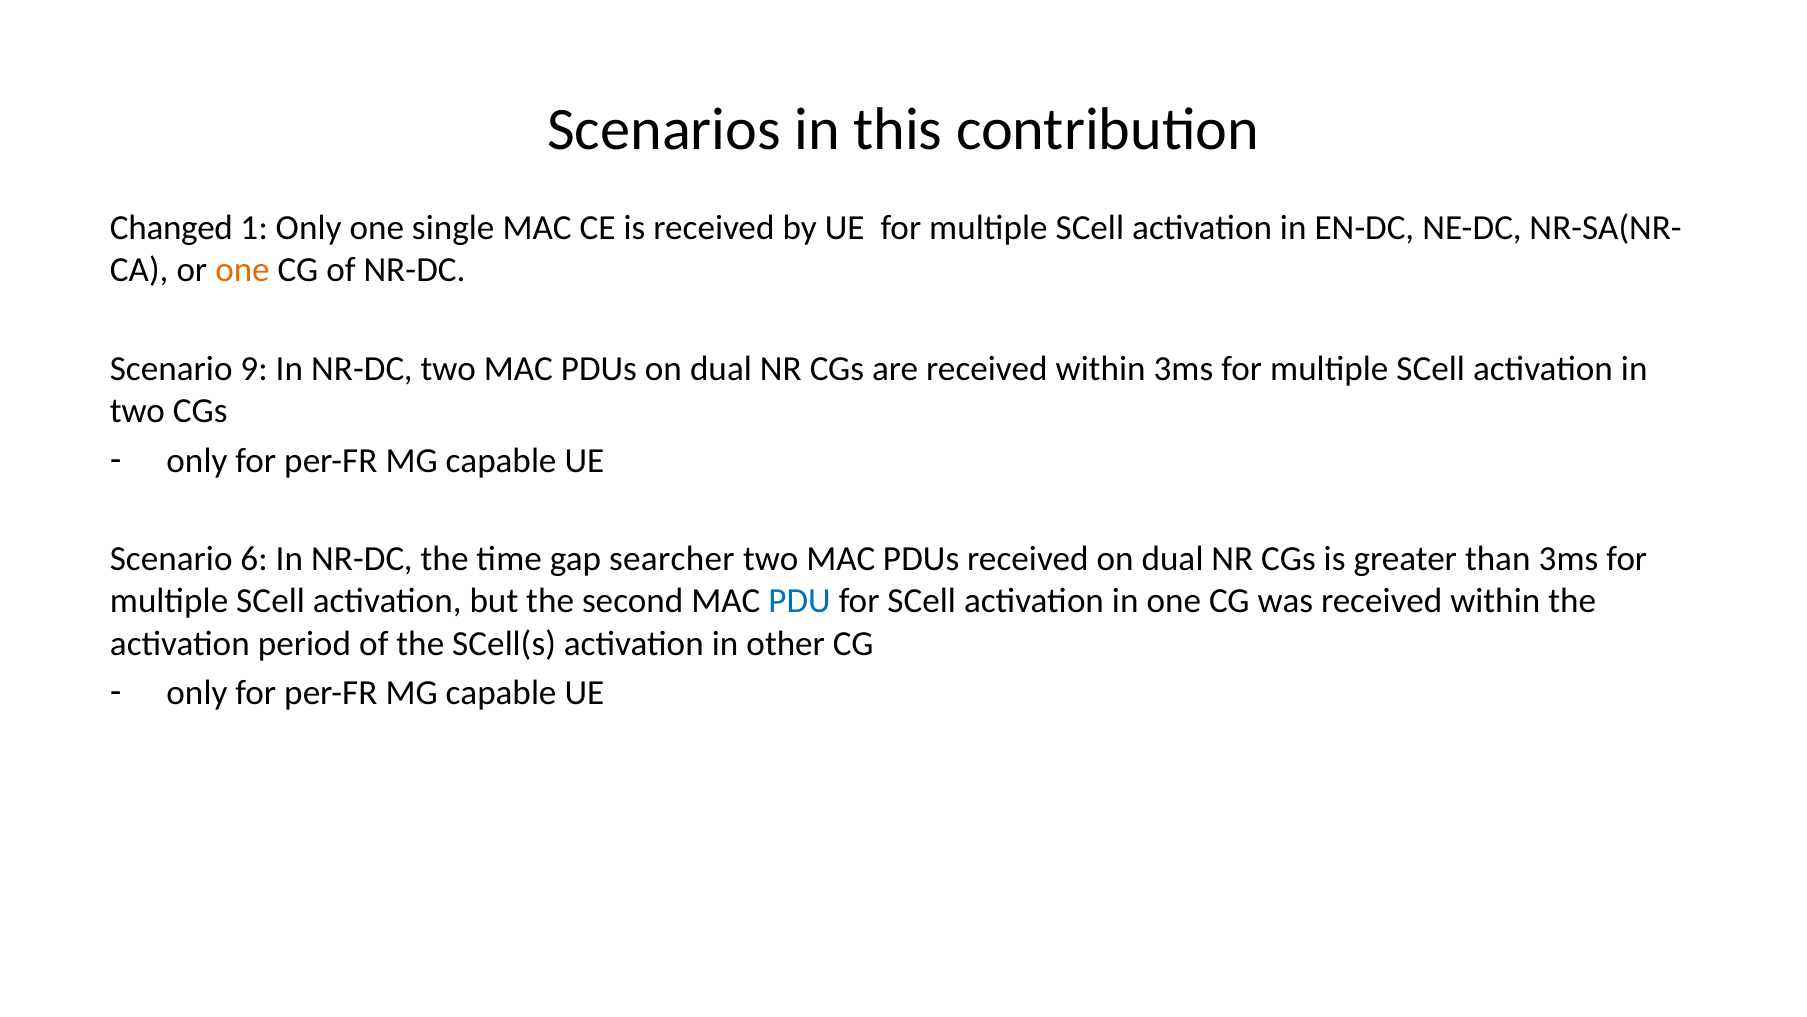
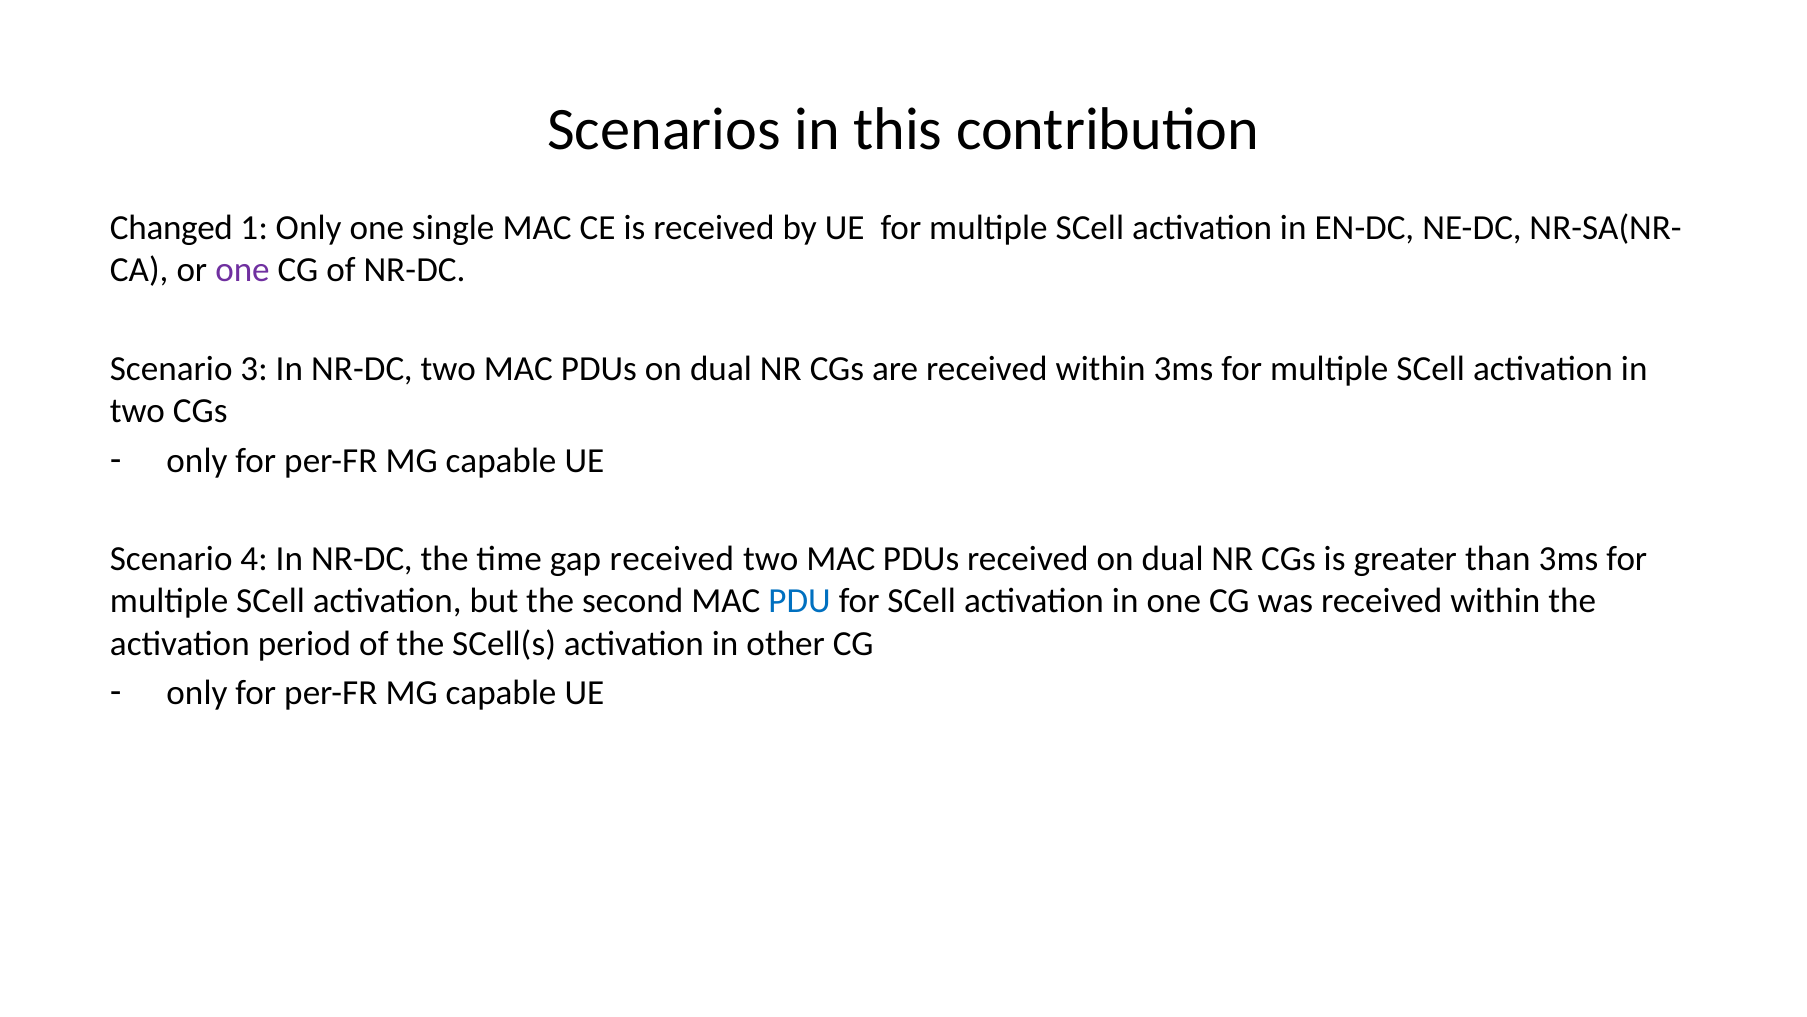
one colour: orange -> purple (242, 270)
9: 9 -> 3 (254, 369)
6: 6 -> 4 (254, 559)
gap searcher: searcher -> received (672, 559)
